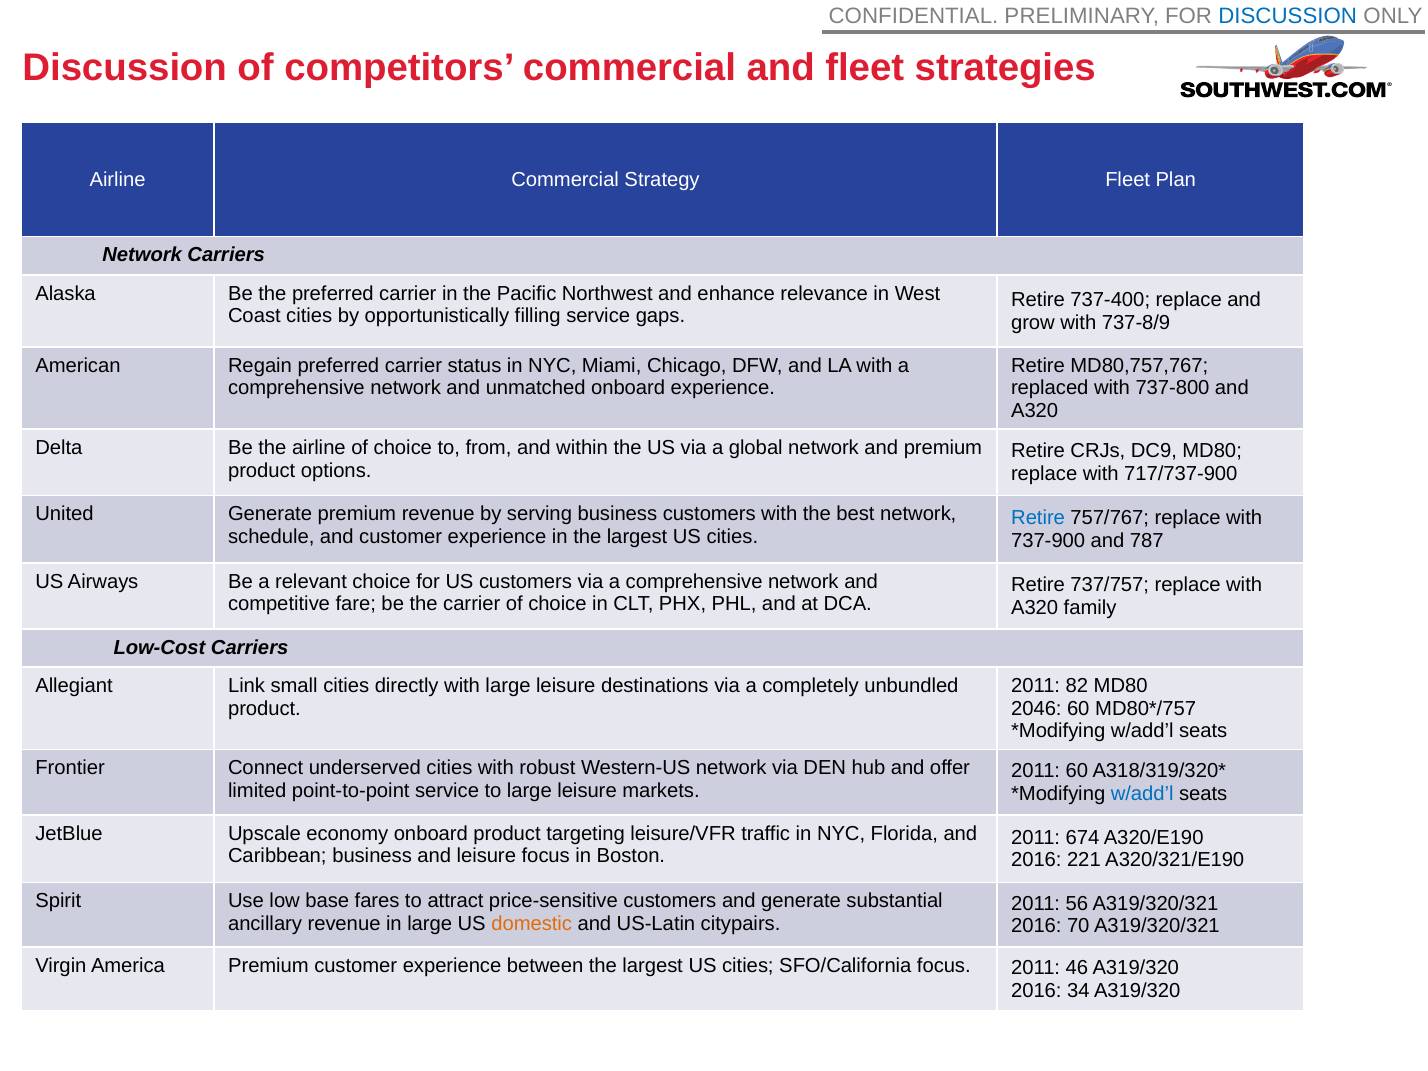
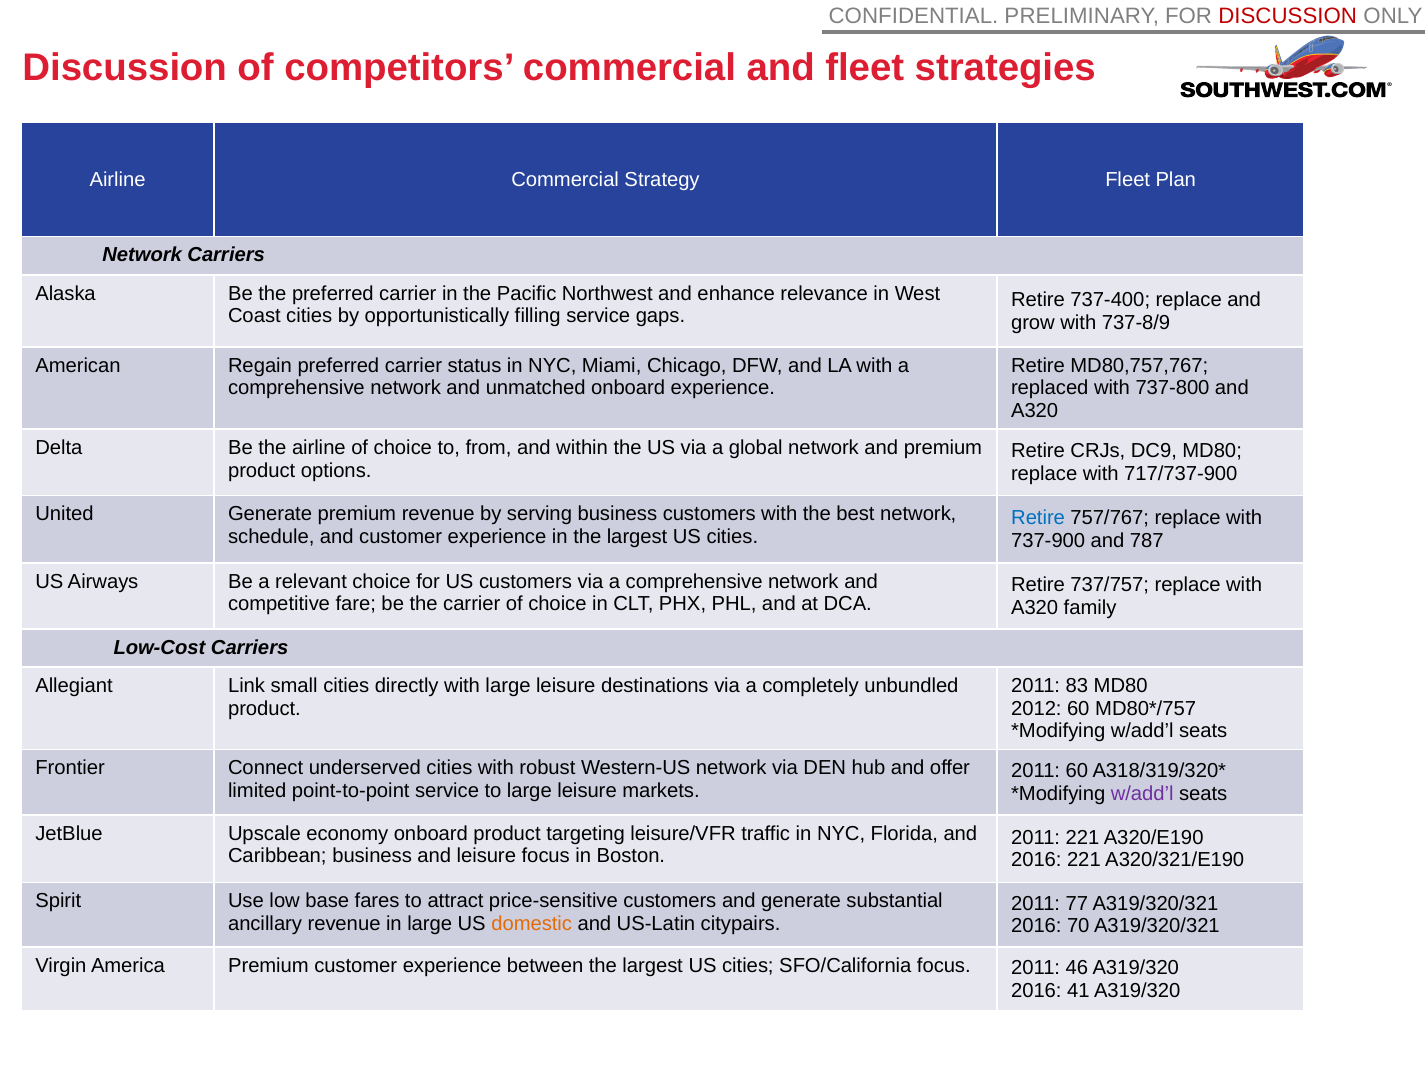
DISCUSSION colour: blue -> red (1288, 16)
82: 82 -> 83 (1077, 686)
2046: 2046 -> 2012 (1036, 709)
w/add’l colour: blue -> purple (1142, 794)
2011 674: 674 -> 221 (1082, 838)
56: 56 -> 77 (1077, 904)
34: 34 -> 41 (1078, 990)
